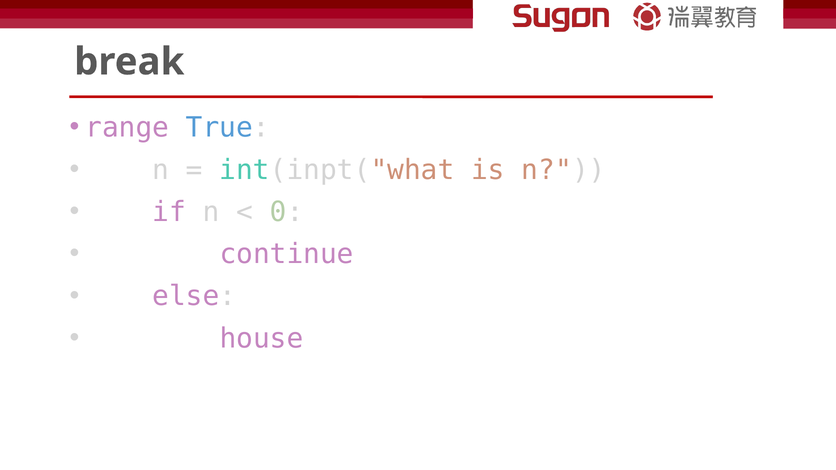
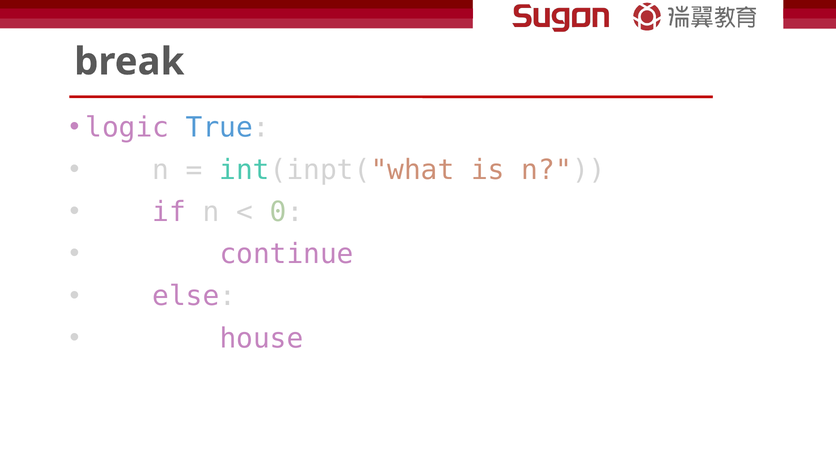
range: range -> logic (127, 128)
